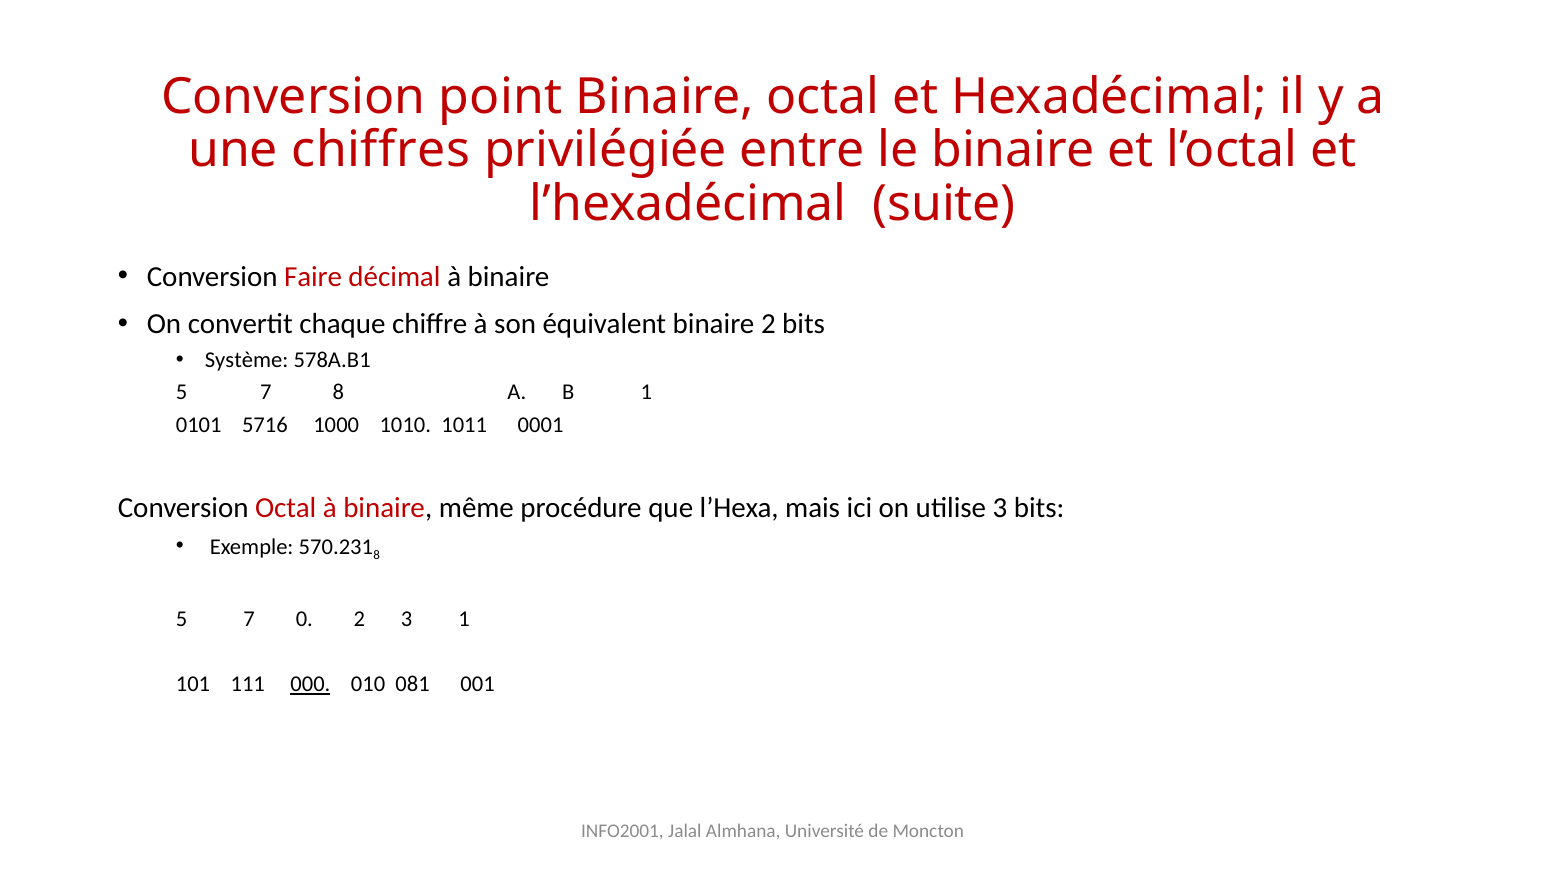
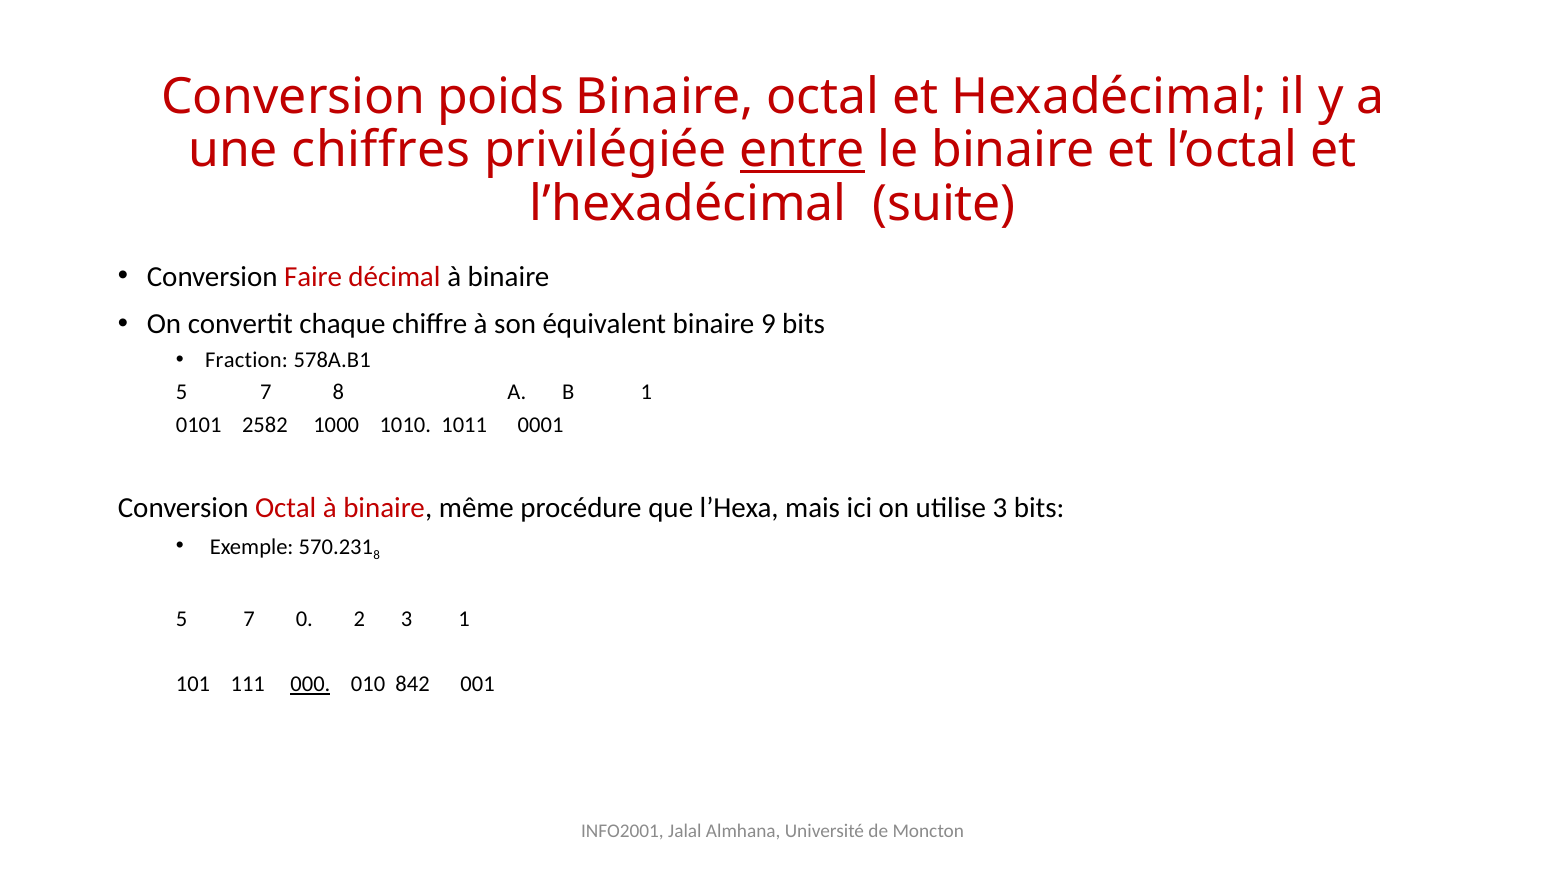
point: point -> poids (501, 97)
entre underline: none -> present (802, 150)
binaire 2: 2 -> 9 (768, 324)
Système: Système -> Fraction (247, 360)
5716: 5716 -> 2582 (265, 425)
081: 081 -> 842 (413, 684)
